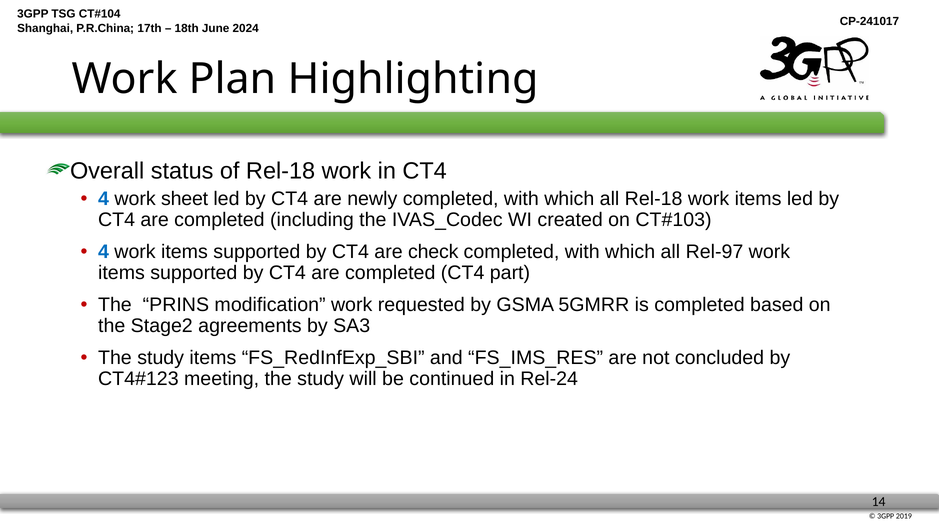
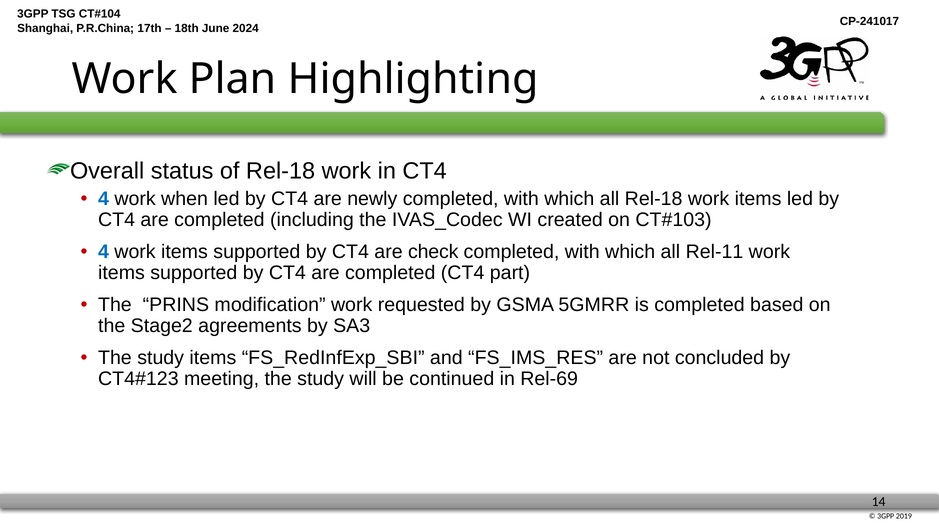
sheet: sheet -> when (185, 199)
Rel-97: Rel-97 -> Rel-11 (714, 252)
Rel-24: Rel-24 -> Rel-69 (549, 379)
